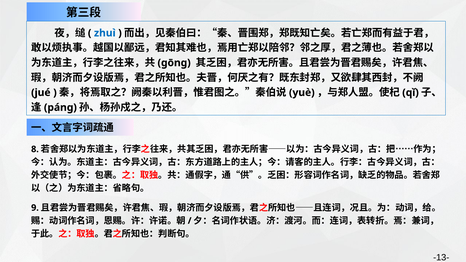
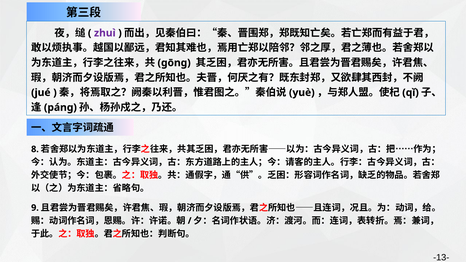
zhuì colour: blue -> purple (105, 33)
